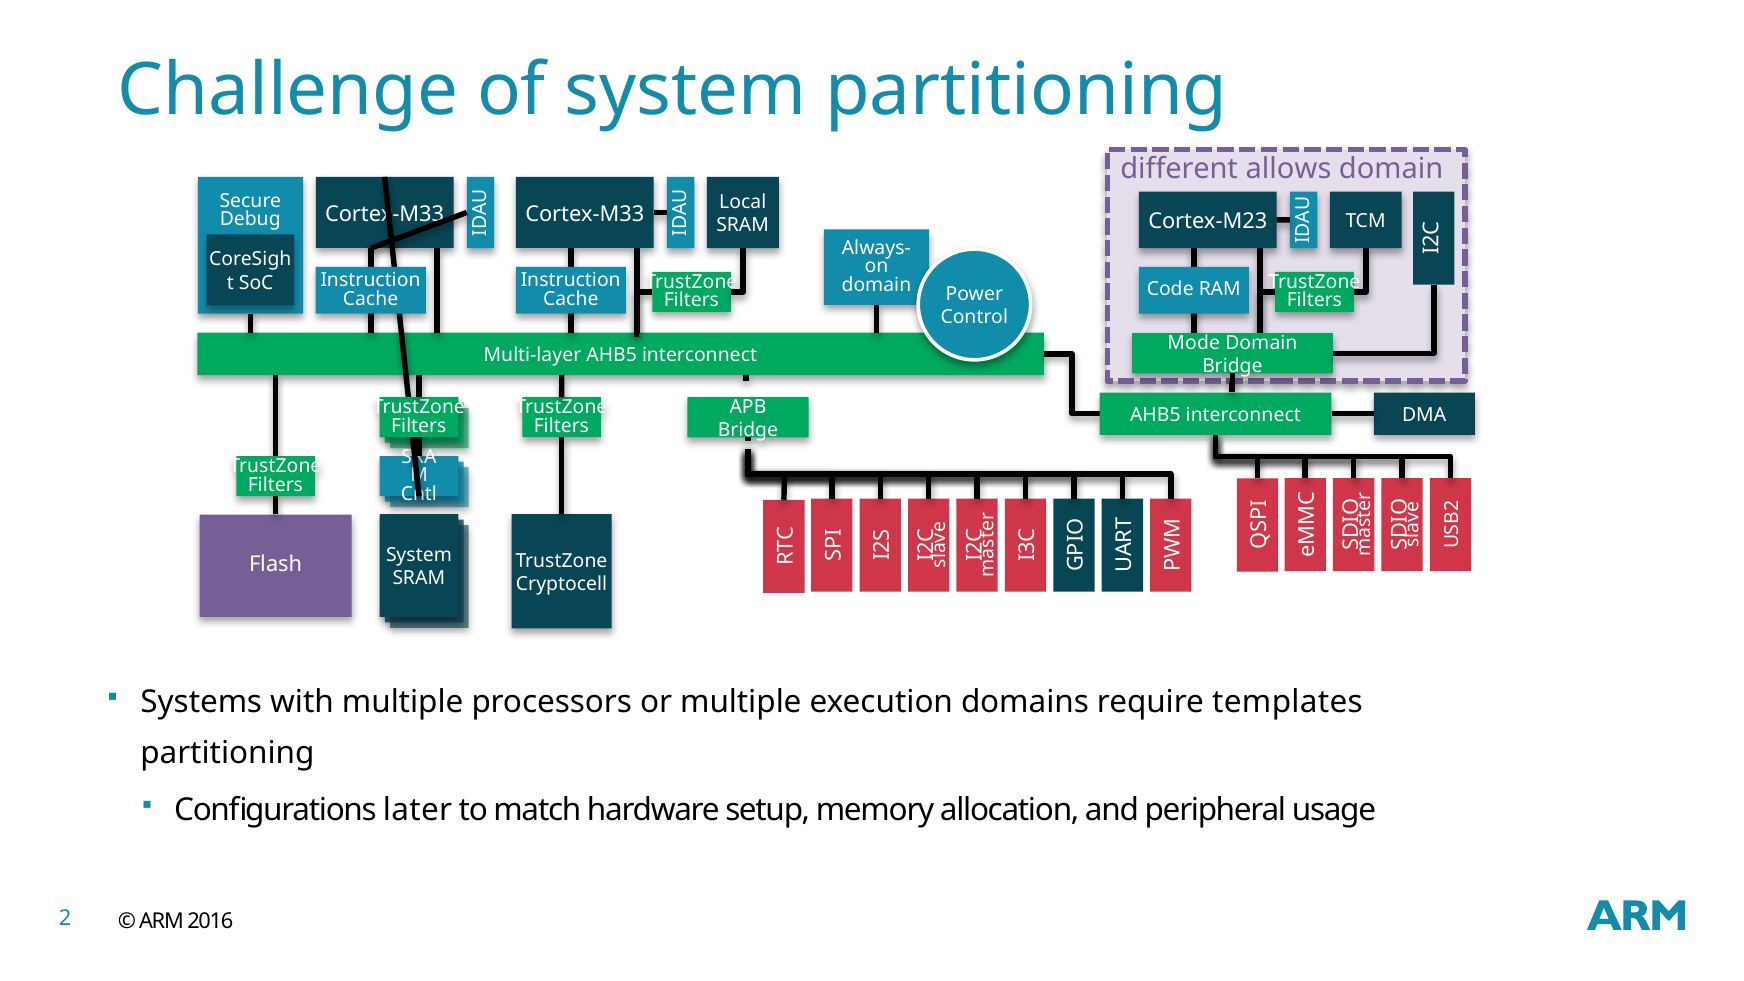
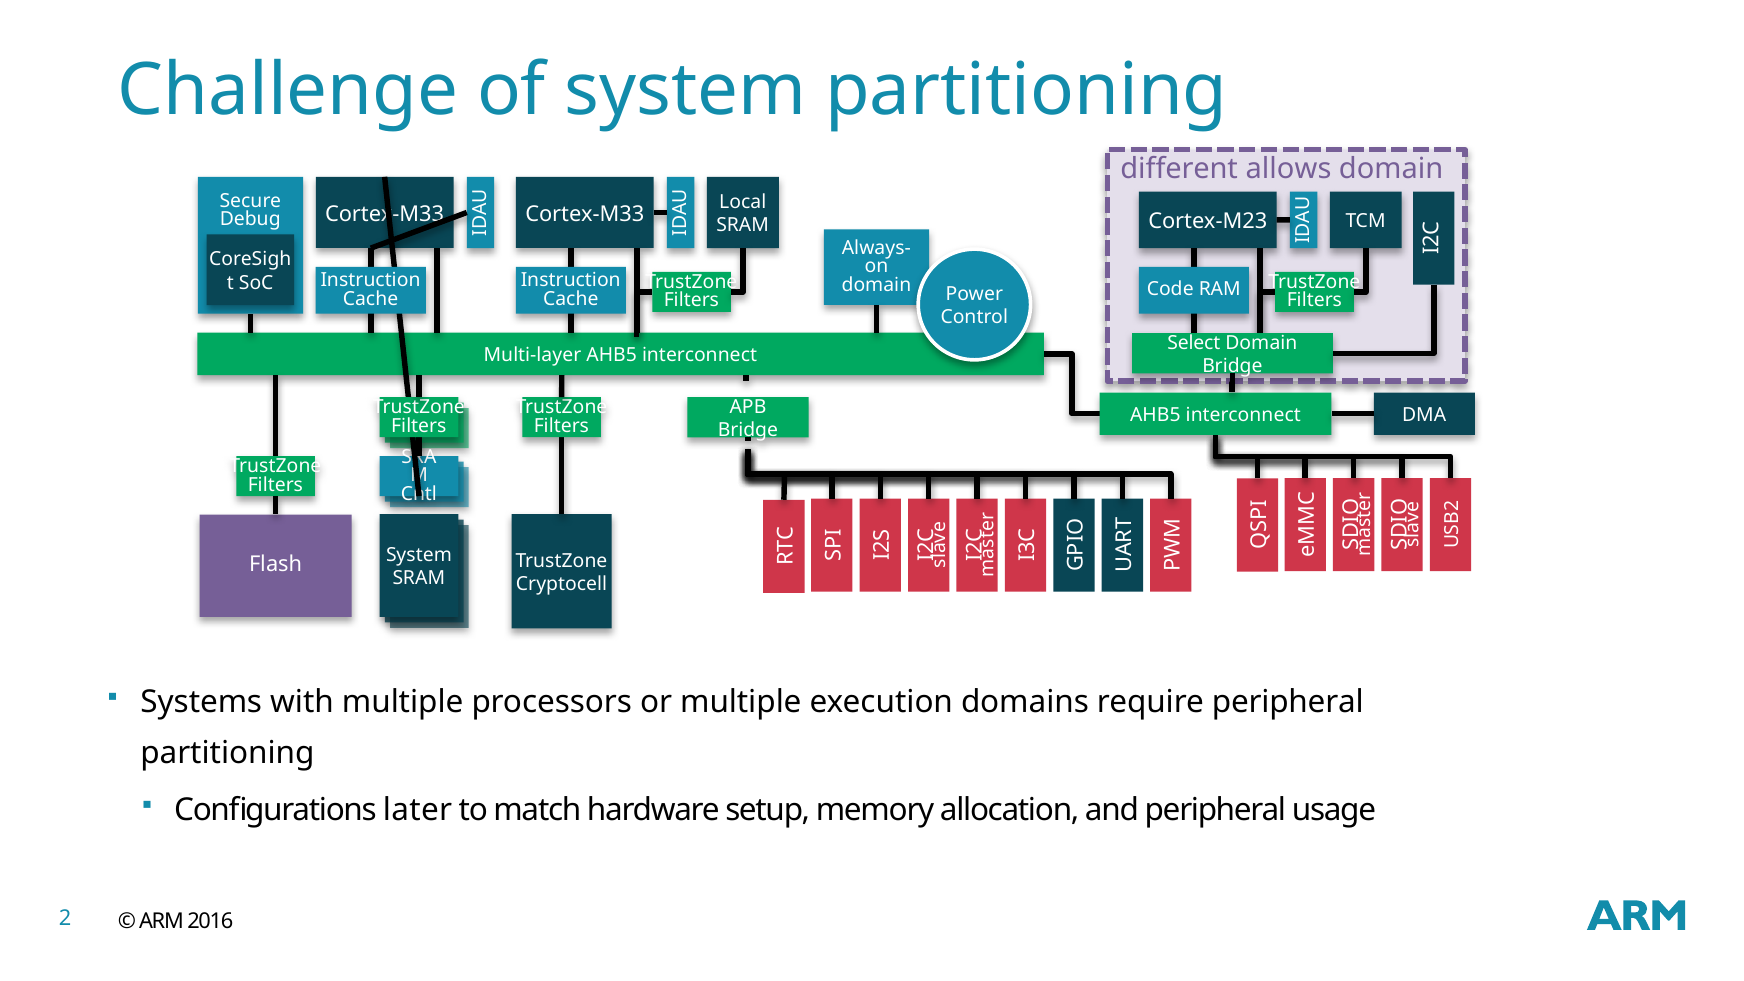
Mode: Mode -> Select (1194, 343)
require templates: templates -> peripheral (1288, 702)
